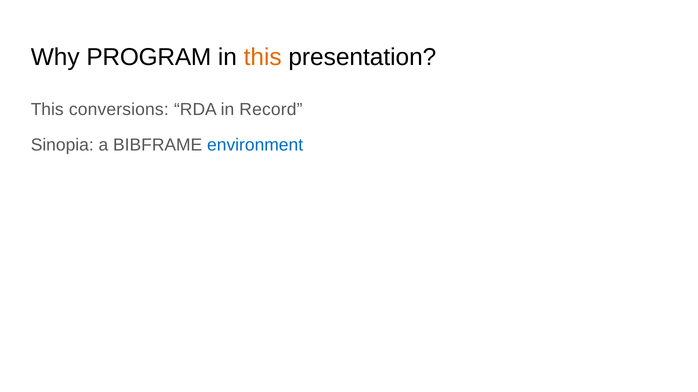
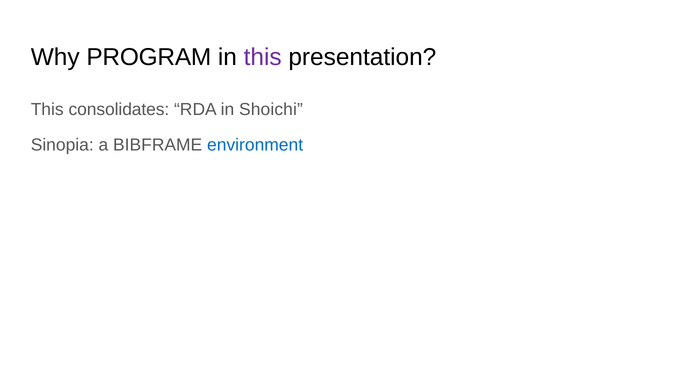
this colour: orange -> purple (263, 57)
conversions: conversions -> consolidates (119, 110)
Record: Record -> Shoichi (271, 110)
